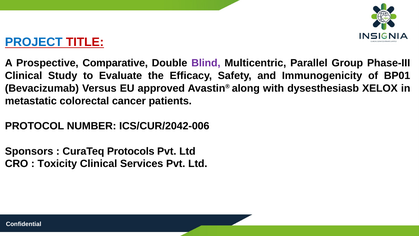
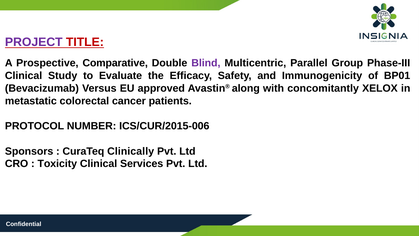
PROJECT colour: blue -> purple (34, 42)
dysesthesiasb: dysesthesiasb -> concomitantly (323, 88)
ICS/CUR/2042-006: ICS/CUR/2042-006 -> ICS/CUR/2015-006 (164, 126)
Protocols: Protocols -> Clinically (131, 151)
